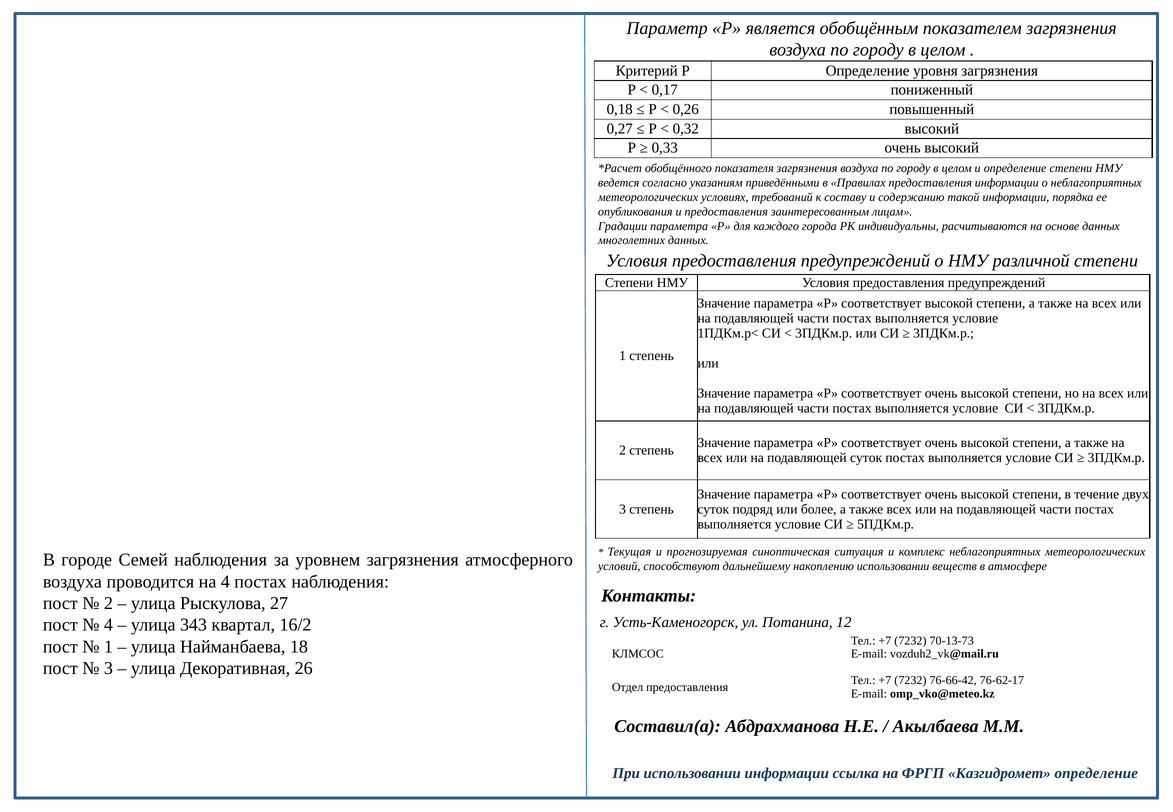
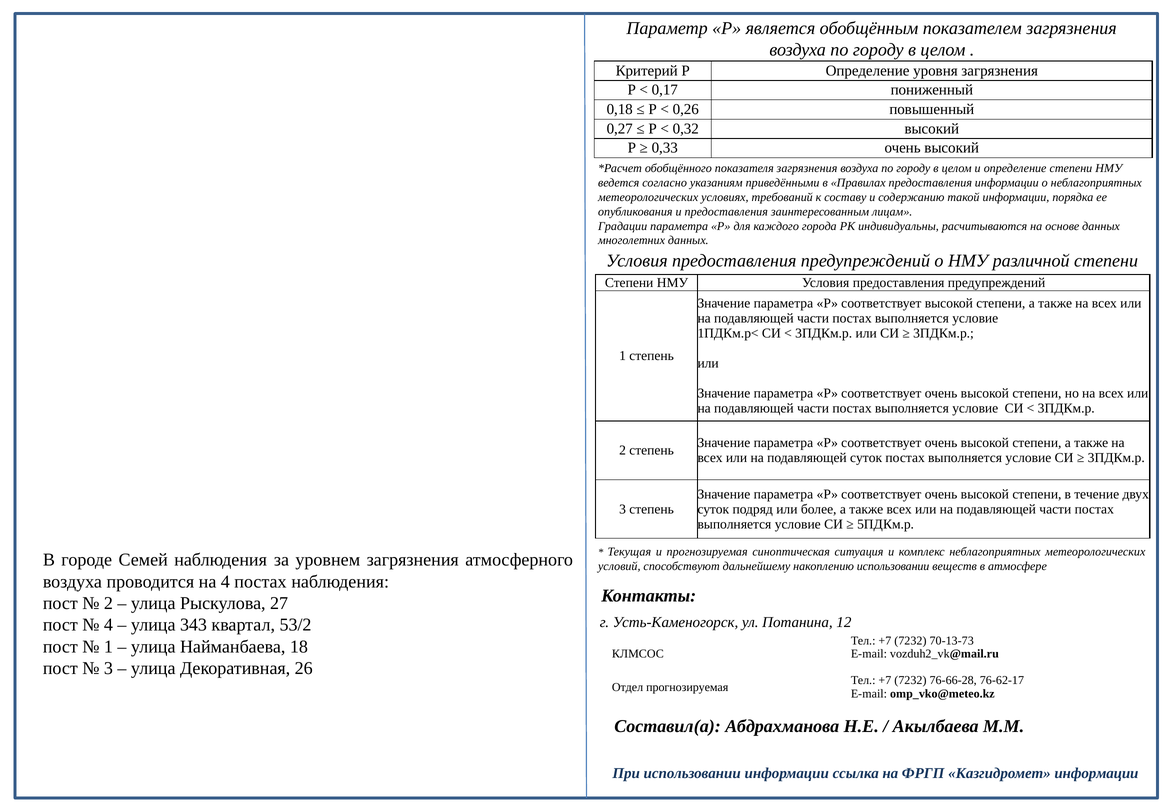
16/2: 16/2 -> 53/2 (296, 625)
76-66-42: 76-66-42 -> 76-66-28 (953, 680)
Отдел предоставления: предоставления -> прогнозируемая (687, 687)
Казгидромет определение: определение -> информации (1096, 773)
